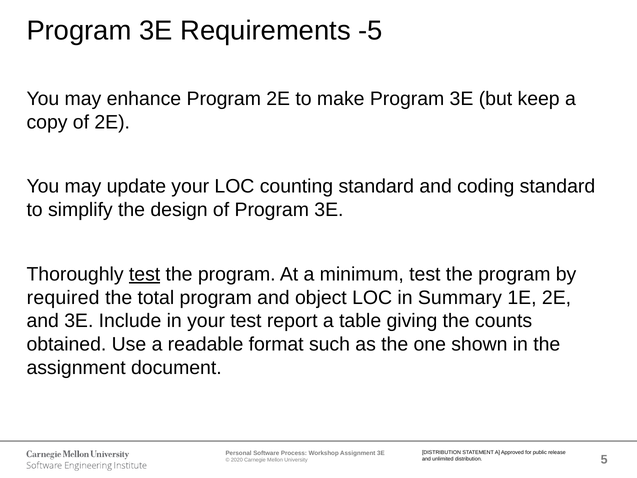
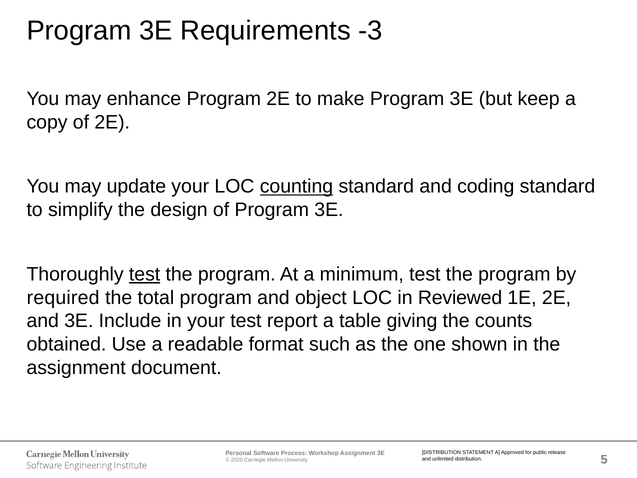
-5: -5 -> -3 (370, 31)
counting underline: none -> present (296, 186)
Summary: Summary -> Reviewed (460, 298)
